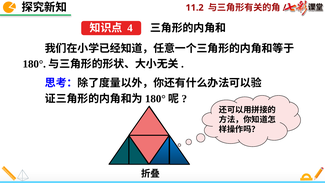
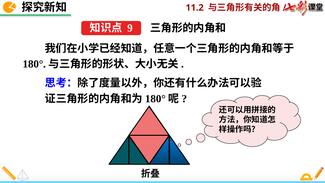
4: 4 -> 9 (130, 28)
